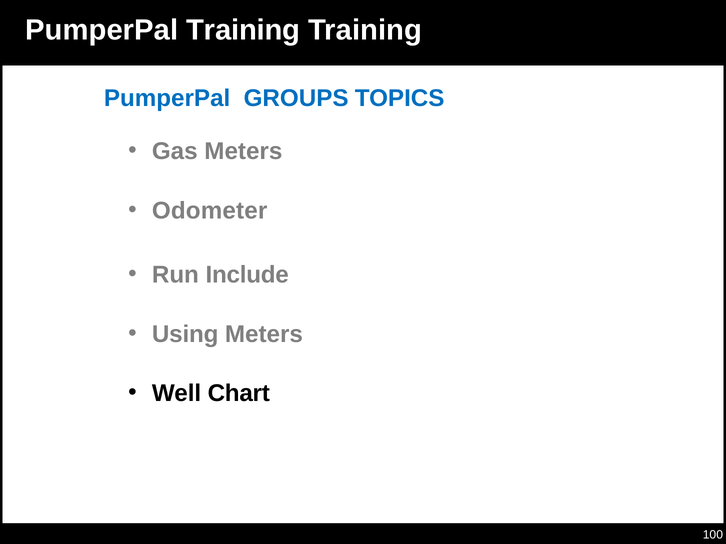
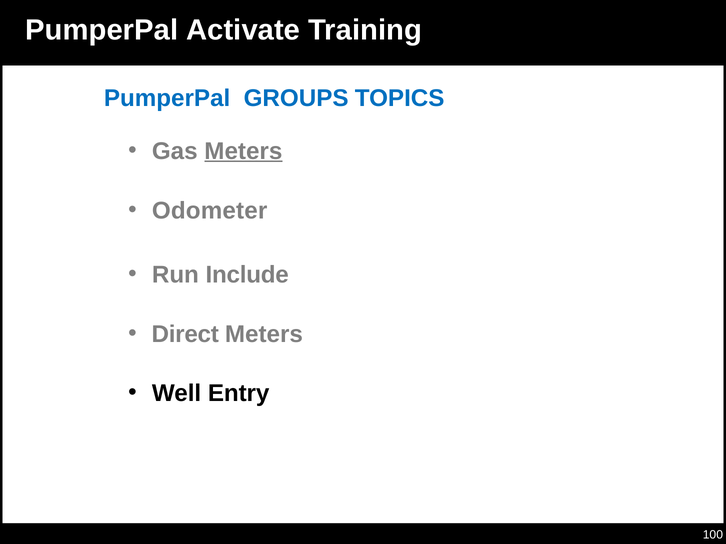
PumperPal Training: Training -> Activate (243, 30)
Meters underline: none -> present (243, 151)
Using: Using -> Direct (185, 334)
Chart: Chart -> Entry (239, 394)
